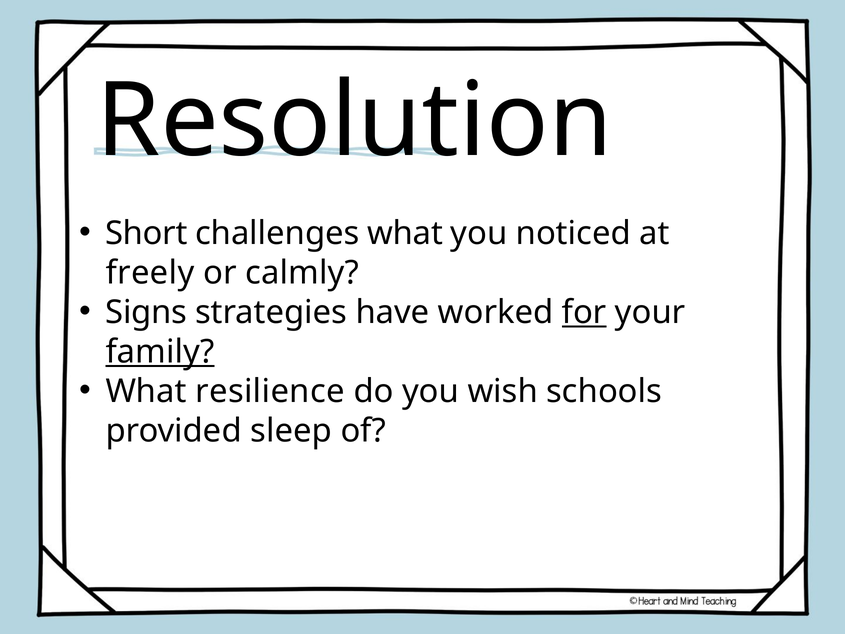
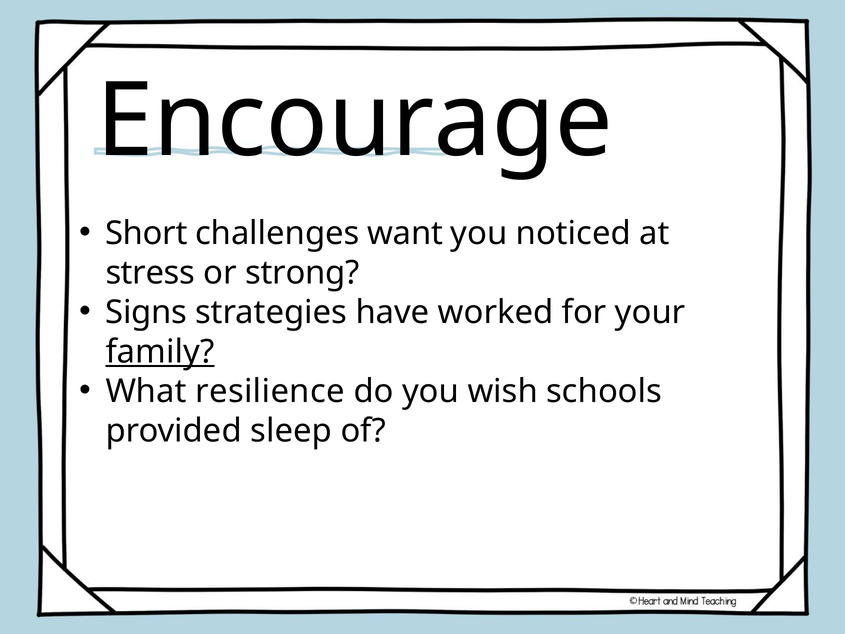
Resolution: Resolution -> Encourage (355, 121)
challenges what: what -> want (405, 233)
freely: freely -> stress (150, 273)
calmly: calmly -> strong (302, 273)
for underline: present -> none (584, 312)
